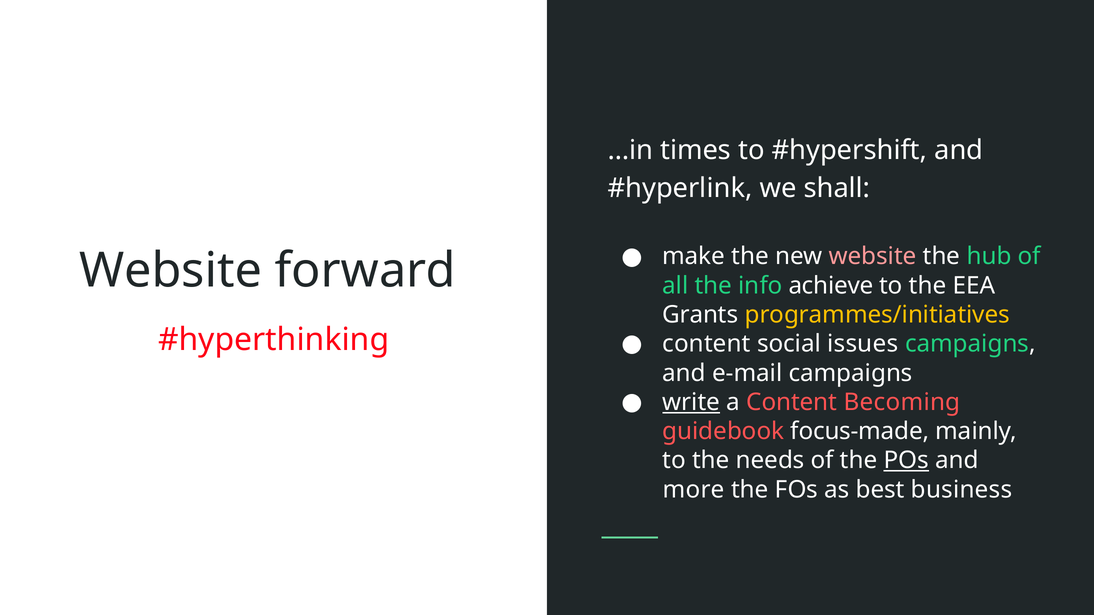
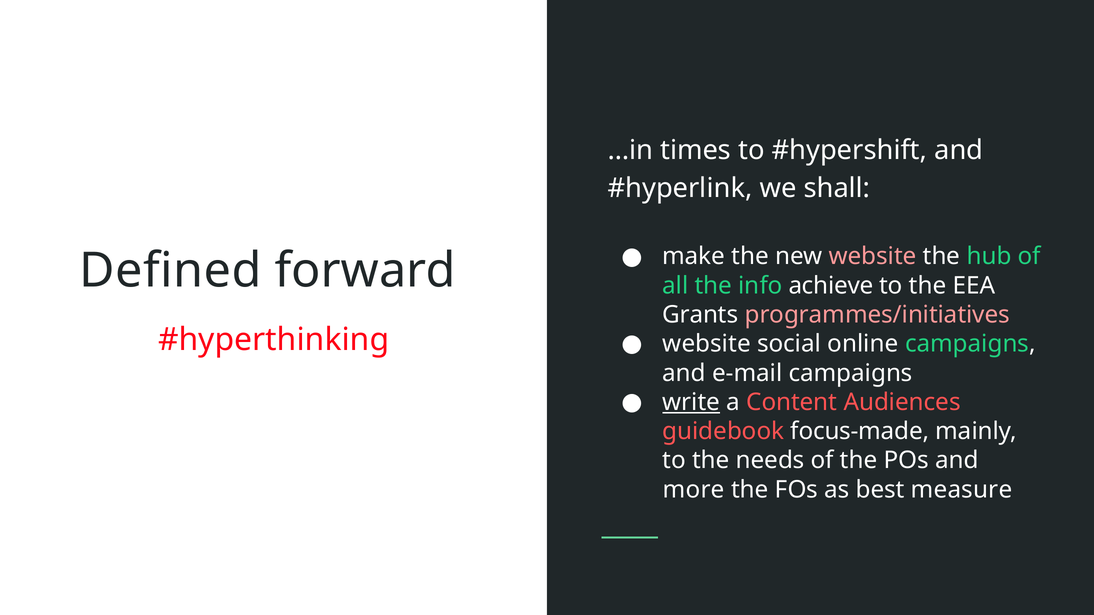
Website: Website -> Defined (170, 271)
programmes/initiatives colour: yellow -> pink (877, 315)
content: content -> website (707, 344)
issues: issues -> online (863, 344)
Becoming: Becoming -> Audiences (902, 402)
POs underline: present -> none (906, 461)
business: business -> measure (962, 490)
